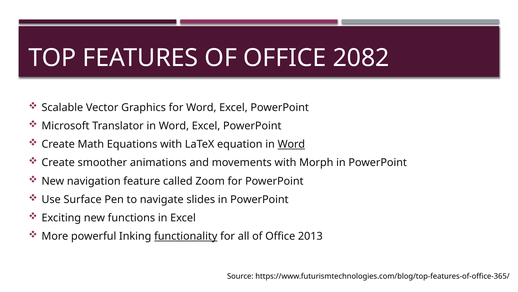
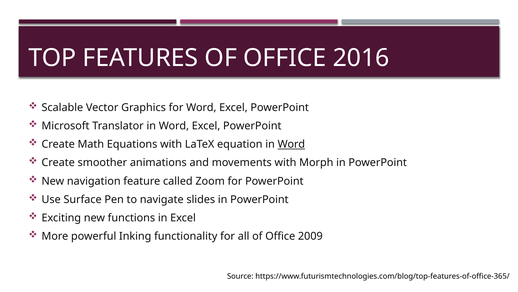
2082: 2082 -> 2016 (361, 58)
functionality underline: present -> none (186, 236)
2013: 2013 -> 2009 (310, 236)
